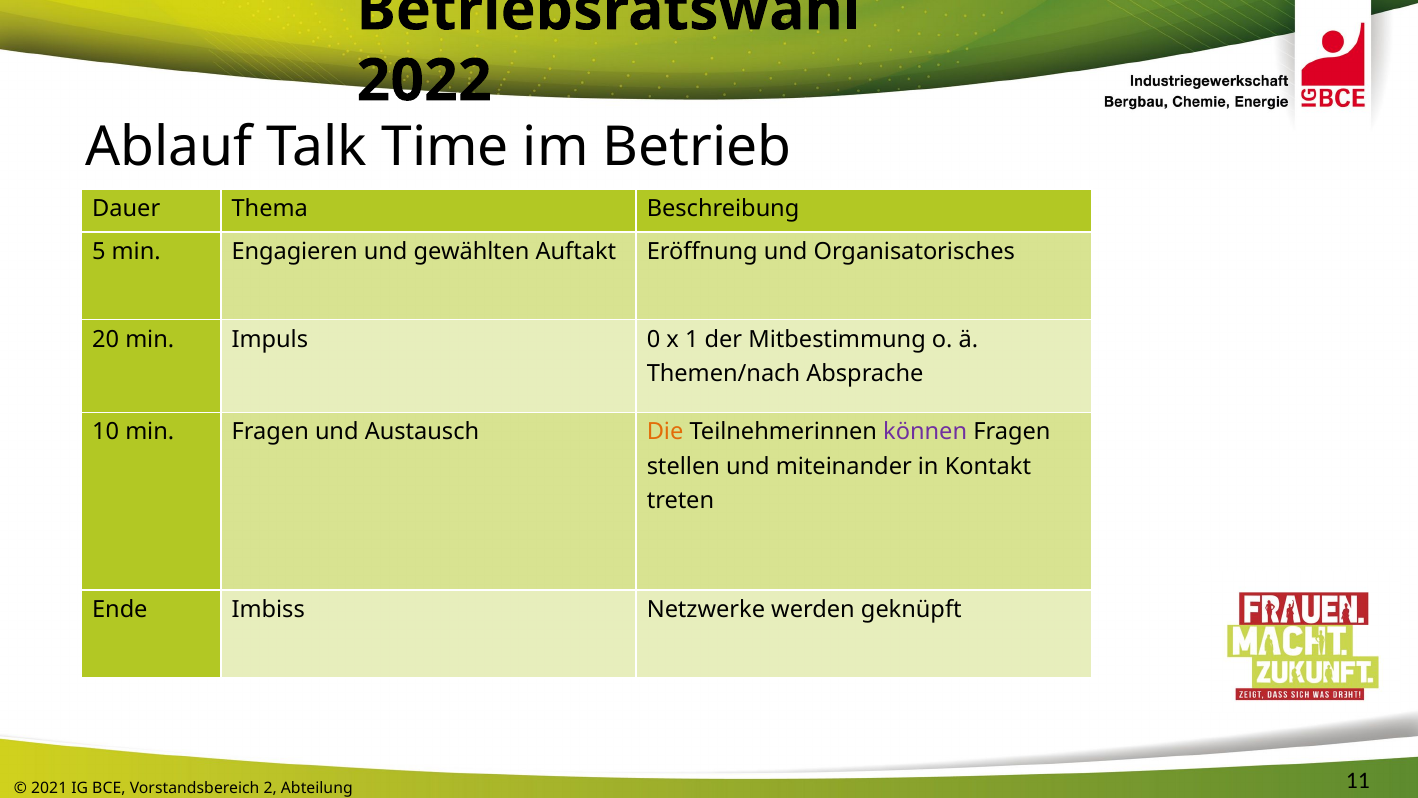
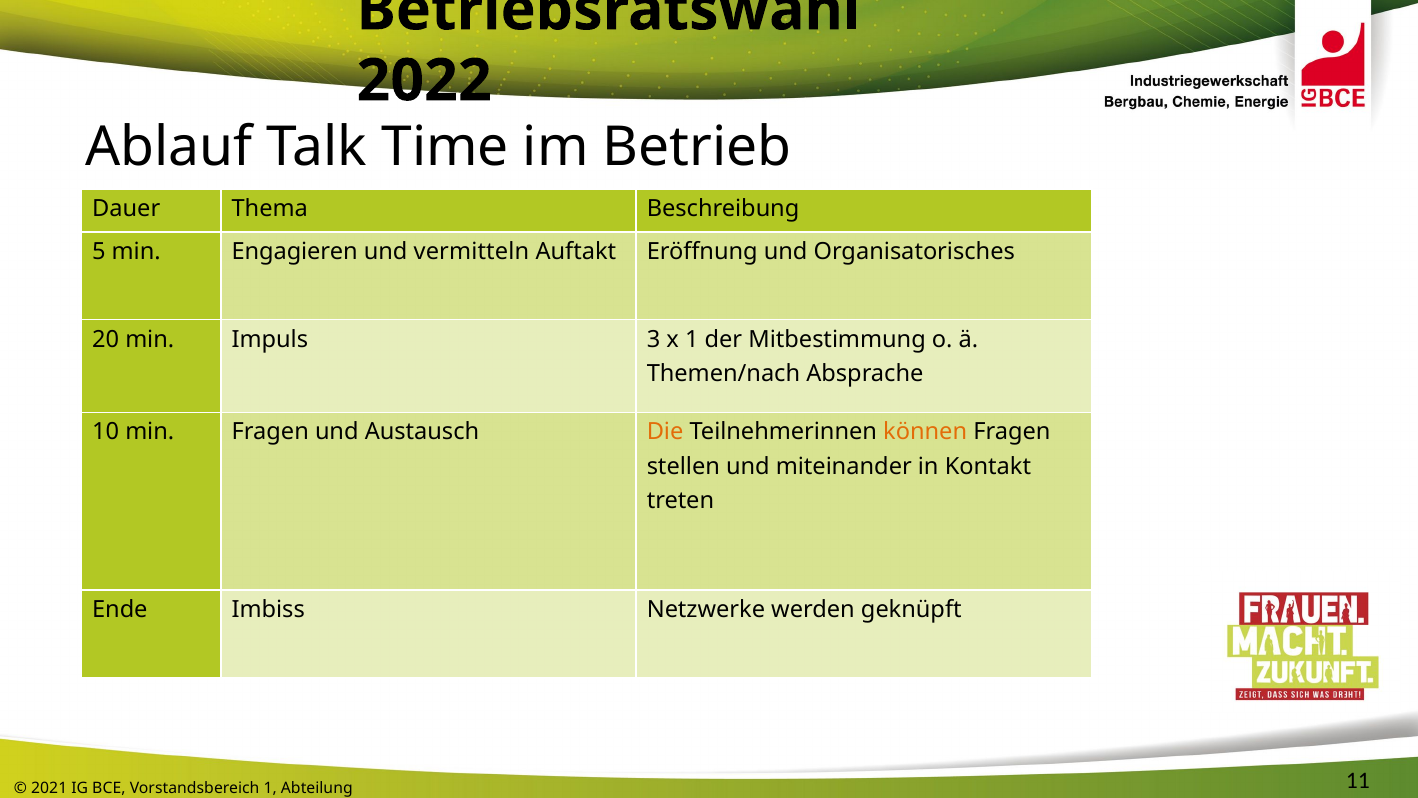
gewählten: gewählten -> vermitteln (471, 251)
0: 0 -> 3 (654, 339)
können colour: purple -> orange (925, 432)
2: 2 -> 1 (270, 788)
